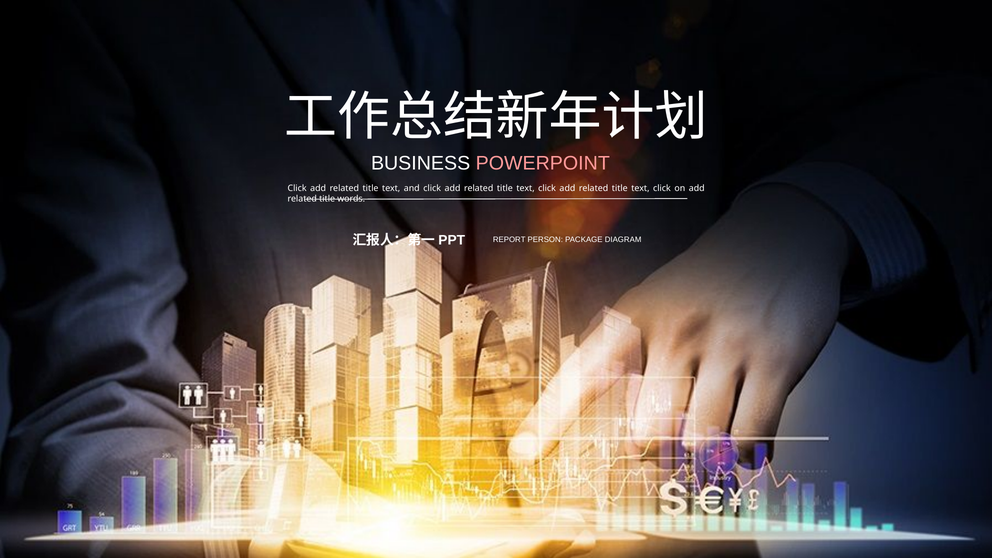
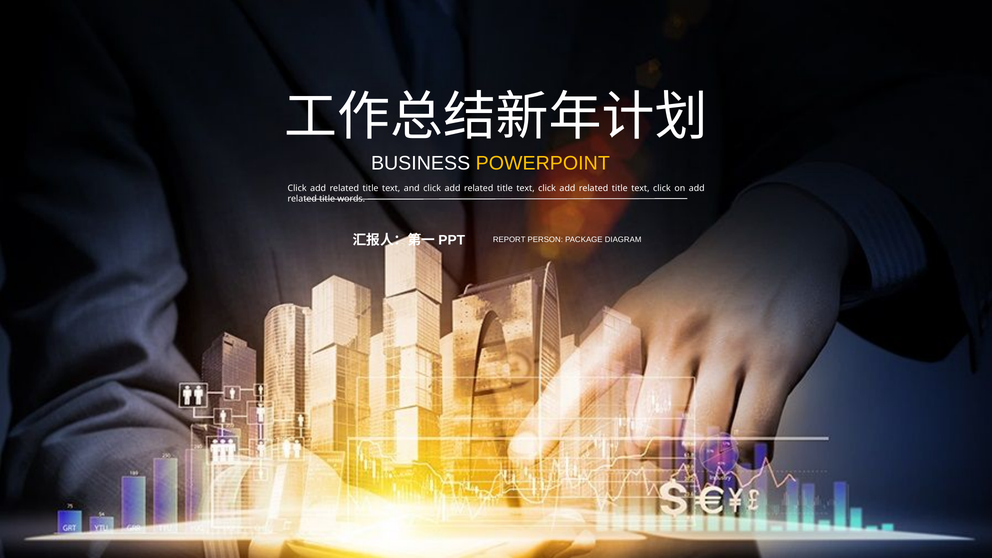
POWERPOINT colour: pink -> yellow (543, 163)
